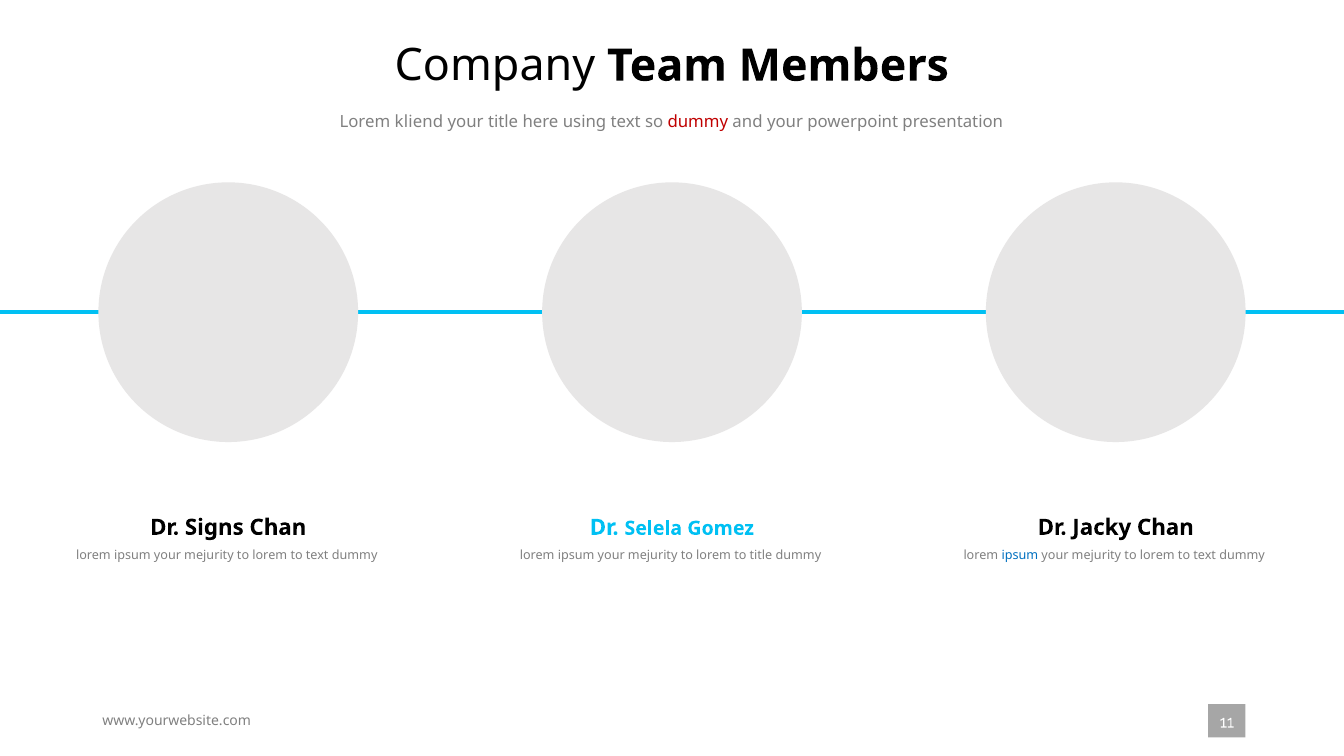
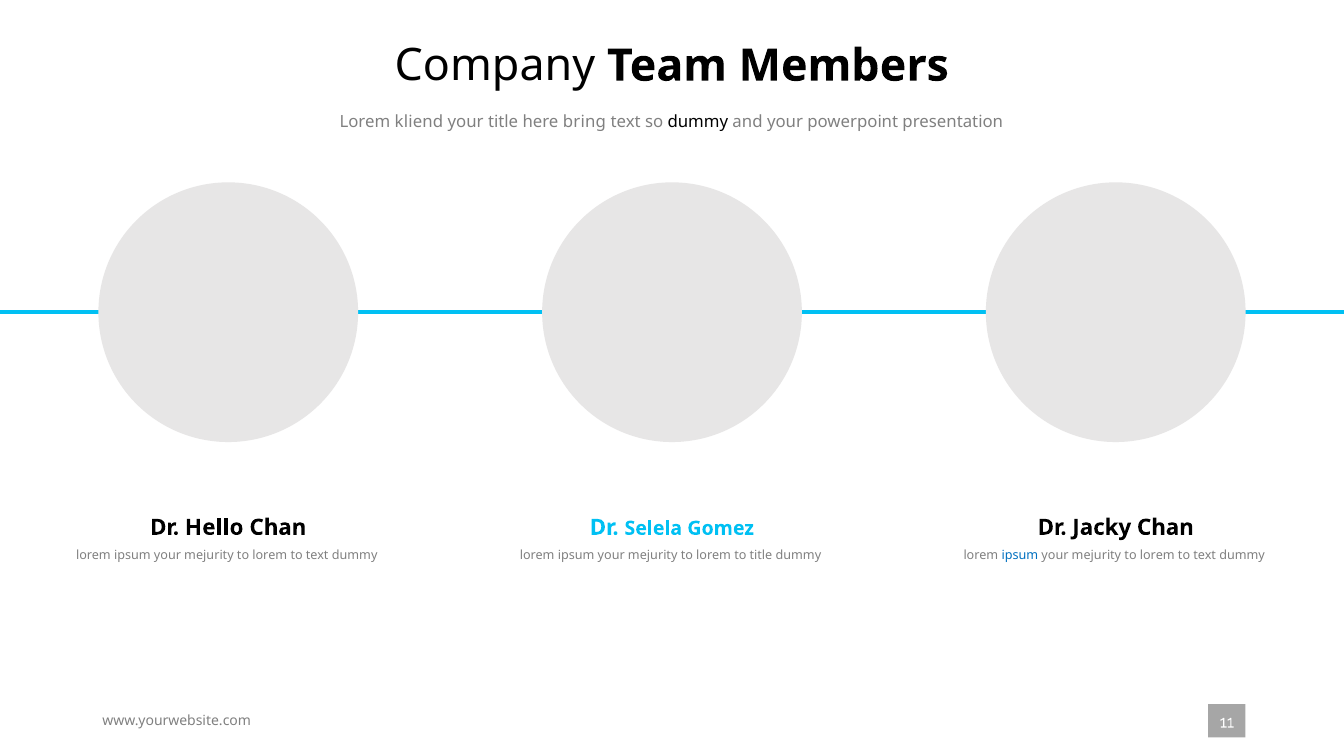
using: using -> bring (584, 122)
dummy colour: red -> black (698, 122)
Signs: Signs -> Hello (214, 527)
